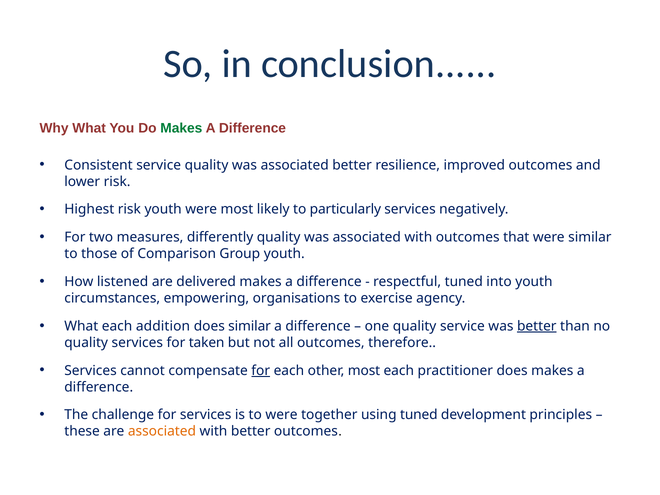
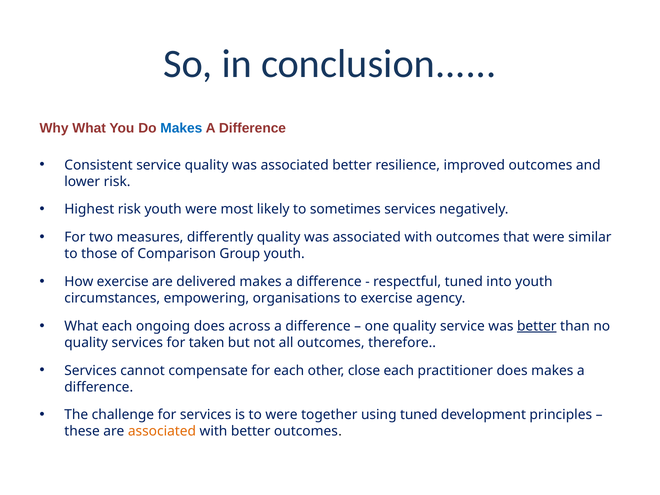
Makes colour: green -> blue (181, 128)
particularly: particularly -> sometimes (345, 209)
How listened: listened -> exercise (123, 282)
addition: addition -> ongoing (163, 326)
does similar: similar -> across (249, 326)
for underline: present -> none (261, 370)
other most: most -> close (364, 370)
